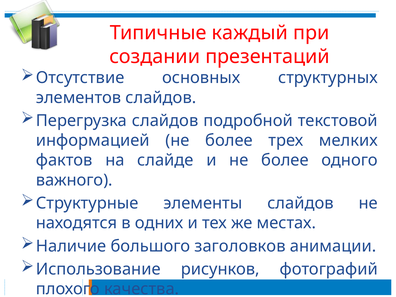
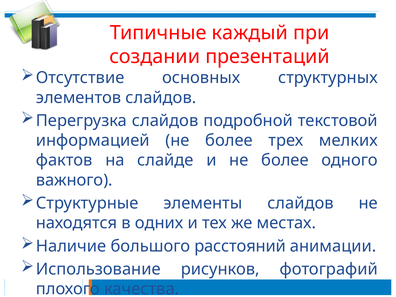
заголовков: заголовков -> расстояний (240, 246)
